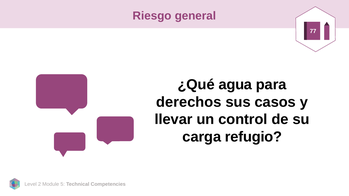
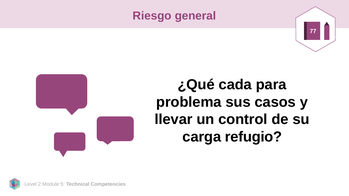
agua: agua -> cada (235, 85)
derechos: derechos -> problema (189, 102)
